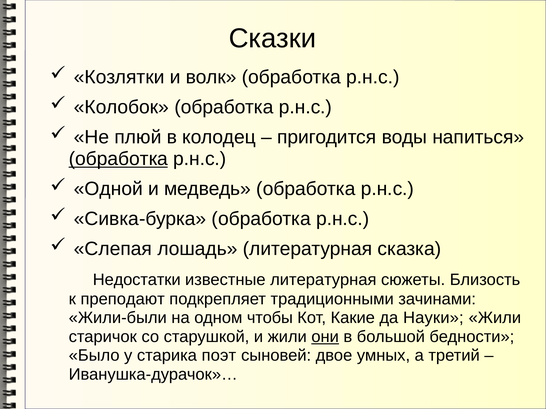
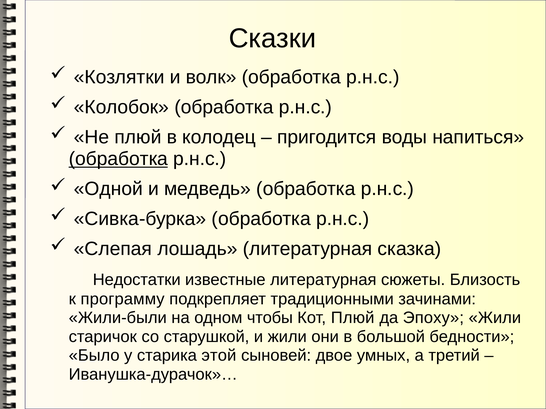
преподают: преподают -> программу (123, 299)
Кот Какие: Какие -> Плюй (353, 318)
Науки: Науки -> Эпоху (433, 318)
они underline: present -> none (325, 337)
поэт: поэт -> этой (219, 356)
